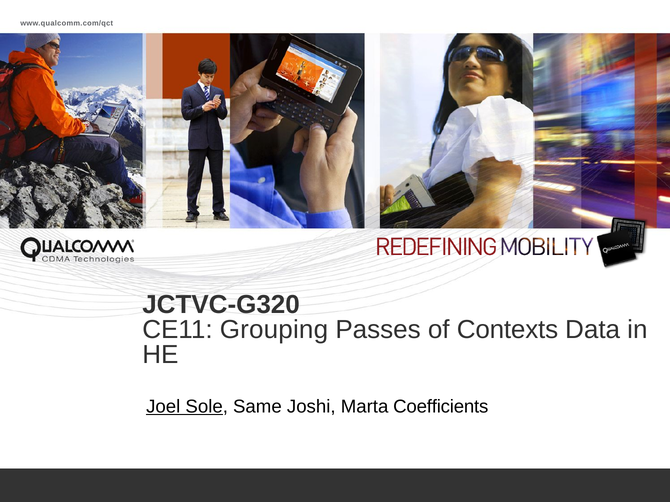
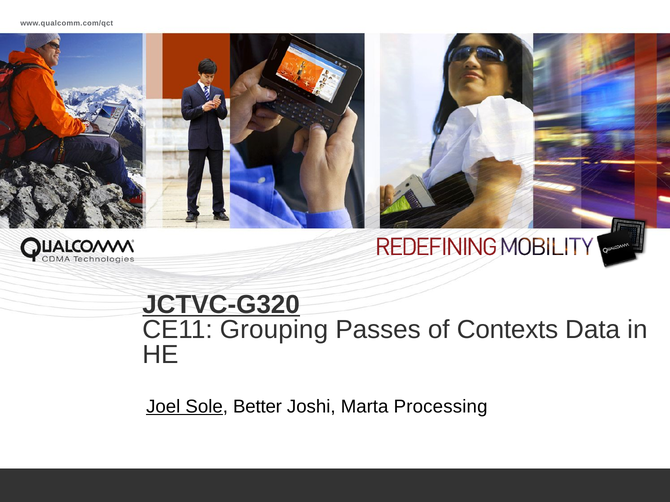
JCTVC-G320 underline: none -> present (221, 305)
Same: Same -> Better (257, 407)
Coefficients: Coefficients -> Processing (441, 407)
